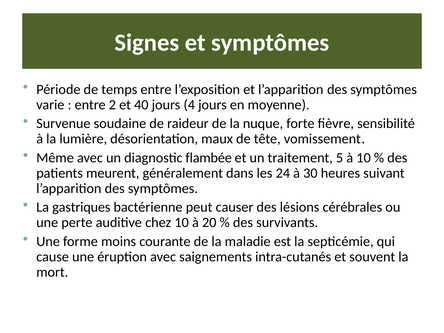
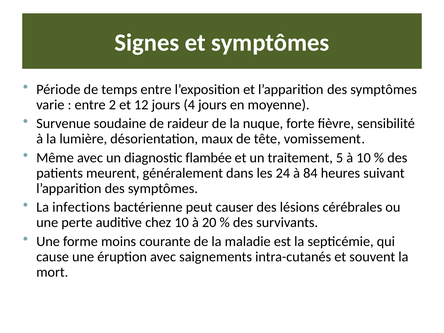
40: 40 -> 12 (141, 105)
30: 30 -> 84 (310, 173)
gastriques: gastriques -> infections (81, 207)
